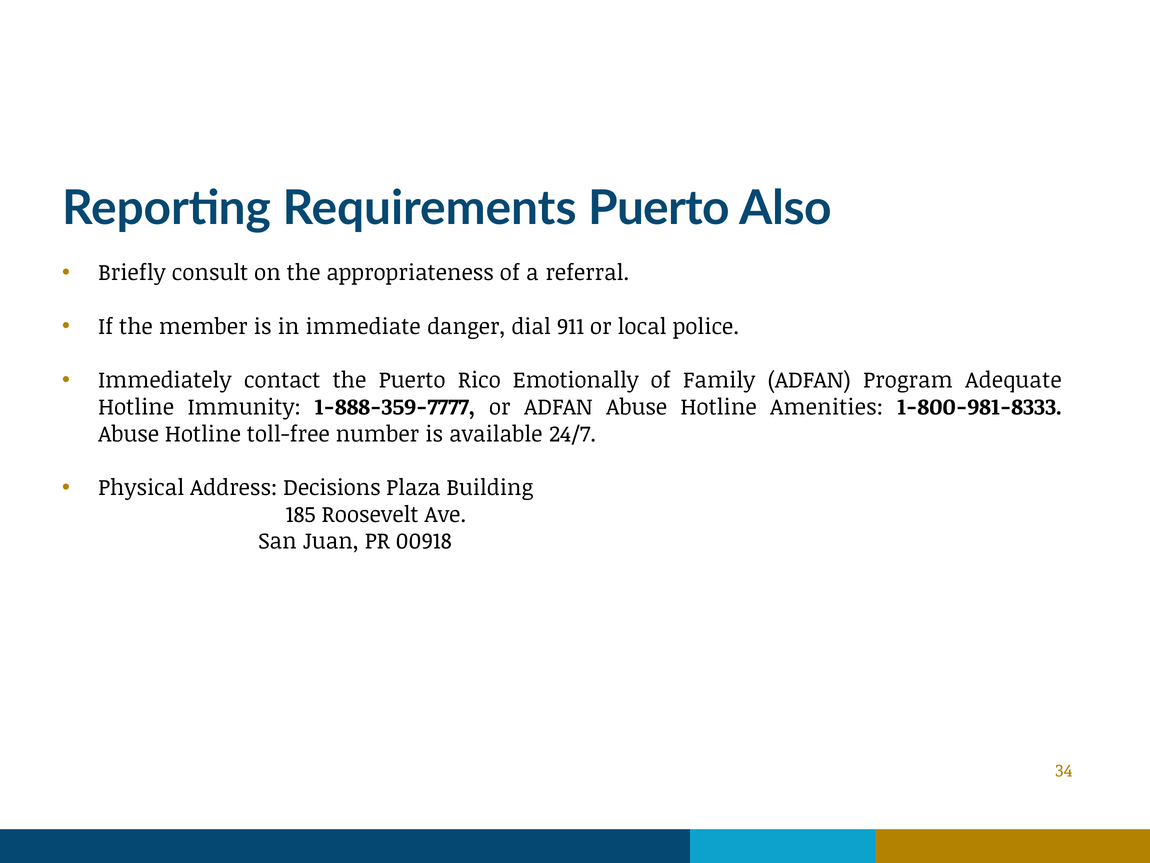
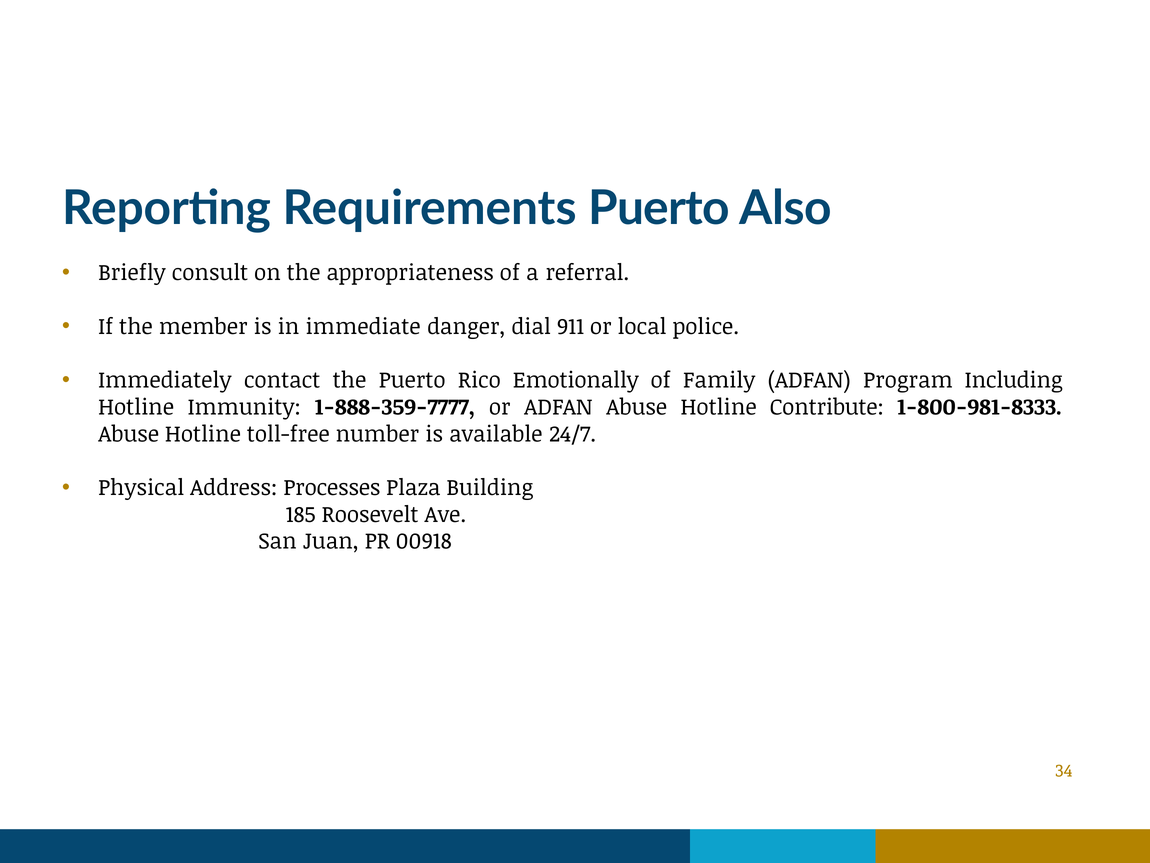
Adequate: Adequate -> Including (1014, 380)
Amenities: Amenities -> Contribute (827, 407)
Decisions: Decisions -> Processes (332, 488)
